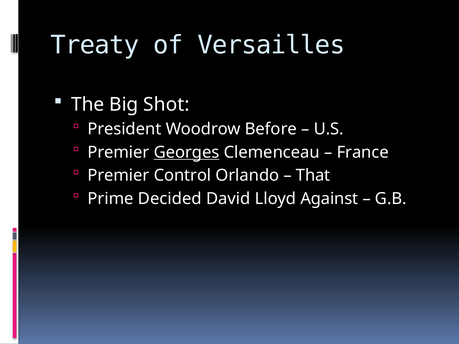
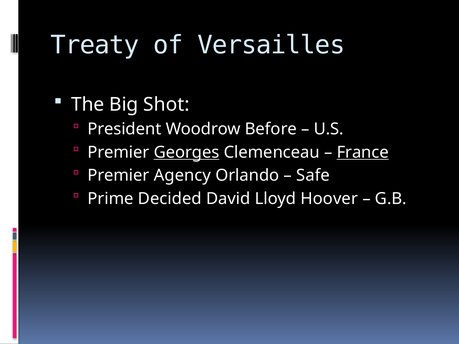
France underline: none -> present (363, 152)
Control: Control -> Agency (182, 176)
That: That -> Safe (313, 176)
Against: Against -> Hoover (329, 199)
